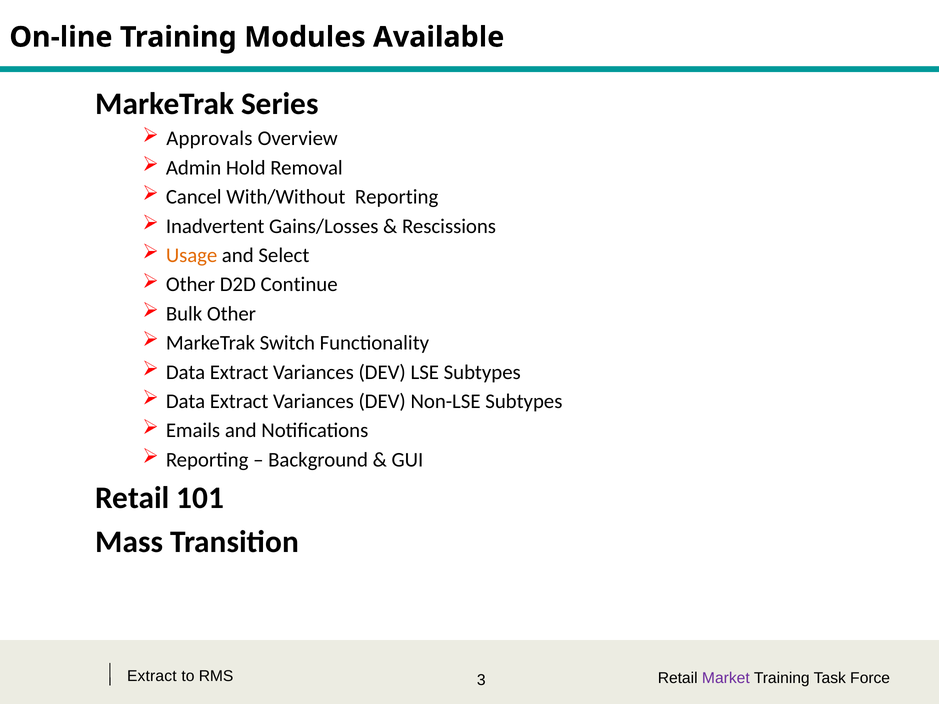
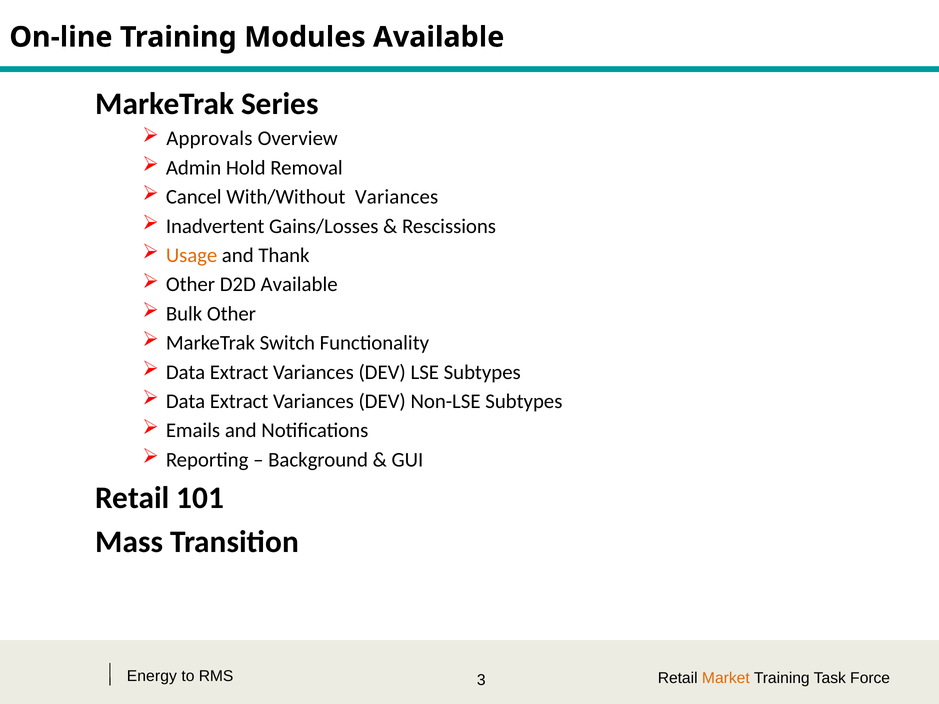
With/Without Reporting: Reporting -> Variances (397, 197)
Select: Select -> Thank (284, 255)
D2D Continue: Continue -> Available (299, 285)
Extract: Extract -> Energy (152, 676)
Market colour: purple -> orange (726, 678)
